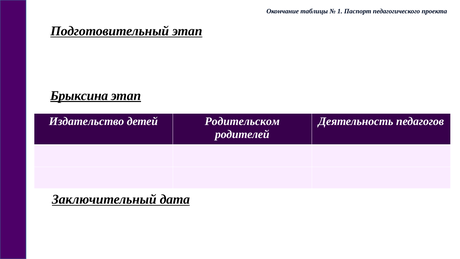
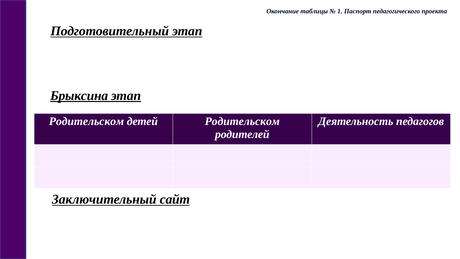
Издательство: Издательство -> Родительском (86, 121)
дата: дата -> сайт (175, 199)
